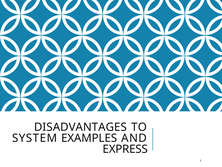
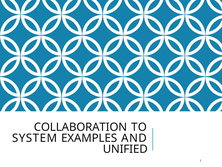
DISADVANTAGES: DISADVANTAGES -> COLLABORATION (81, 127)
EXPRESS: EXPRESS -> UNIFIED (125, 149)
